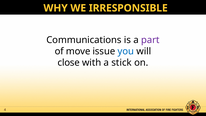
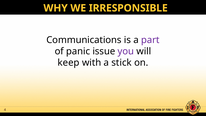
move: move -> panic (78, 51)
you colour: blue -> purple (126, 51)
close: close -> keep (69, 63)
